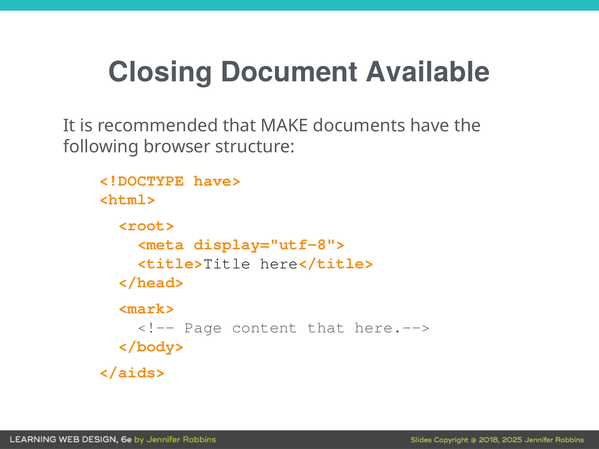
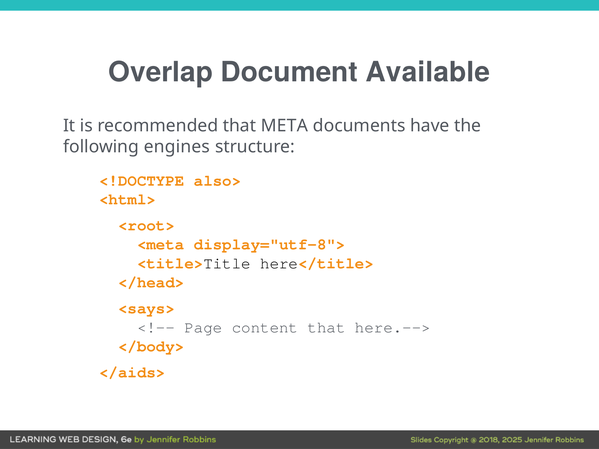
Closing: Closing -> Overlap (161, 72)
MAKE: MAKE -> META (284, 126)
browser: browser -> engines (177, 147)
have>: have> -> also> (218, 181)
<mark>: <mark> -> <says> (147, 308)
